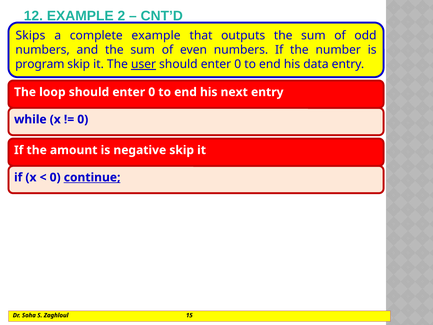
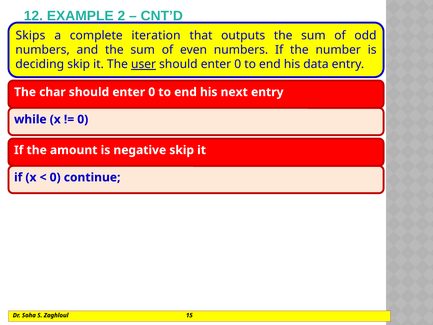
complete example: example -> iteration (156, 35)
program: program -> deciding (40, 64)
loop: loop -> char (52, 92)
continue underline: present -> none (92, 177)
